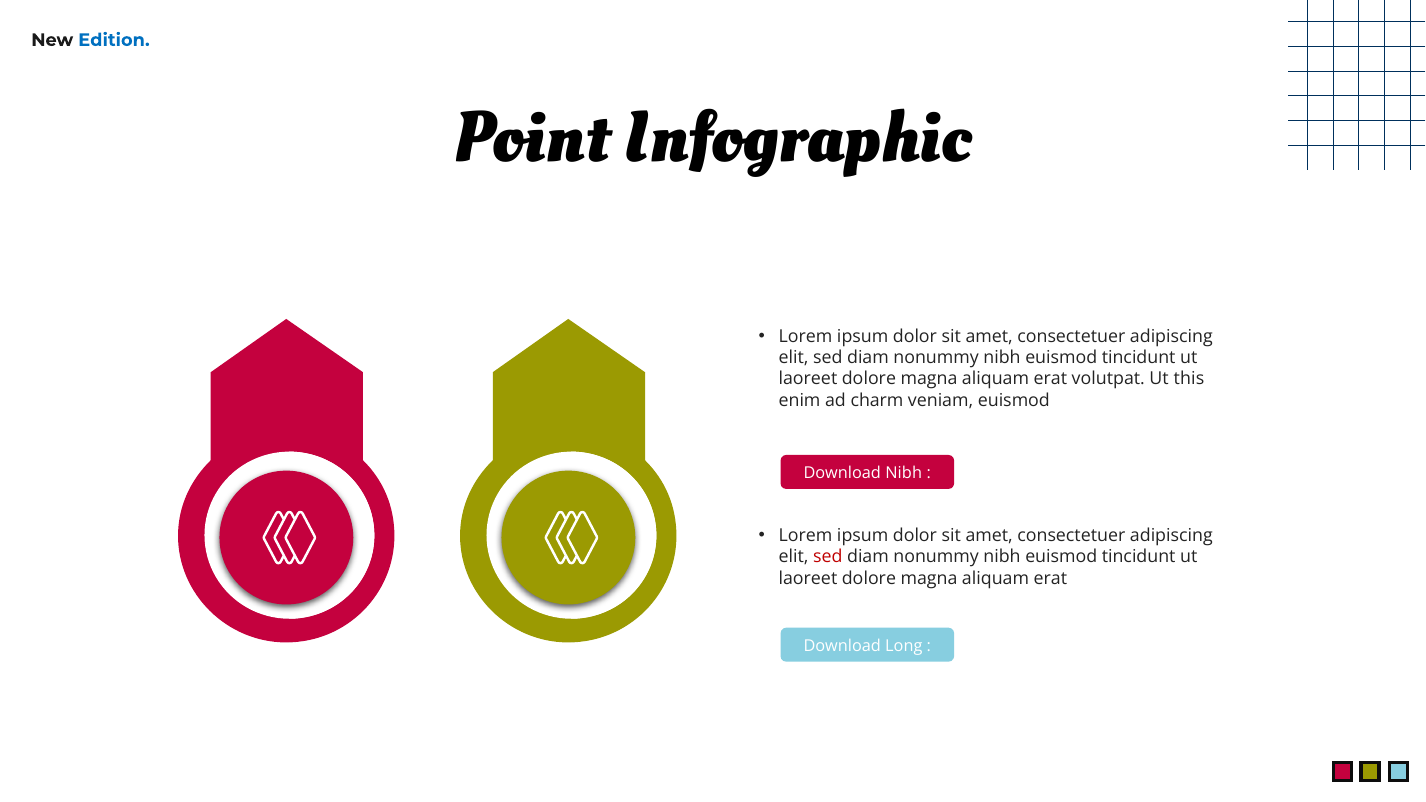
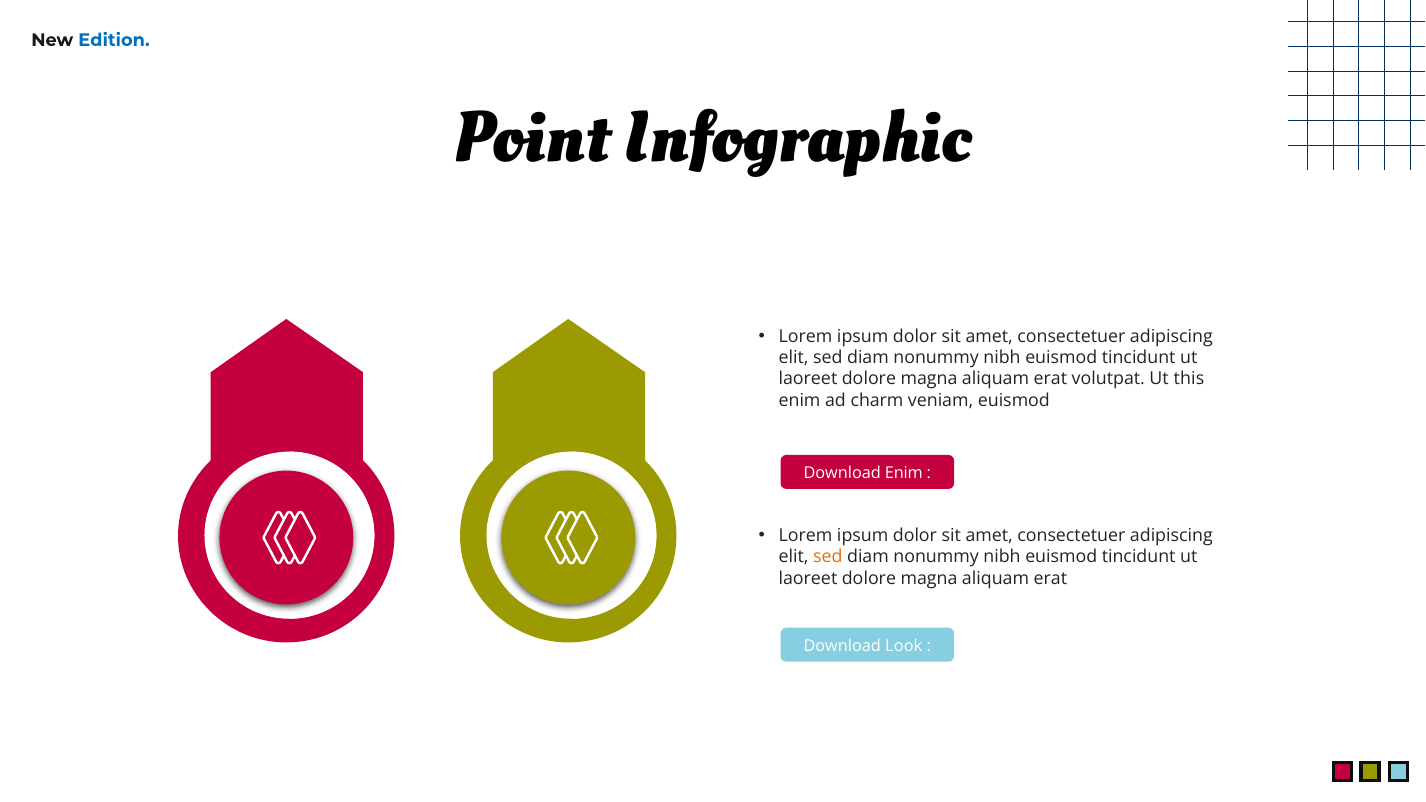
Download Nibh: Nibh -> Enim (904, 473)
sed colour: red -> orange (828, 557)
Long: Long -> Look (904, 646)
